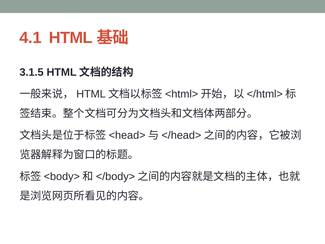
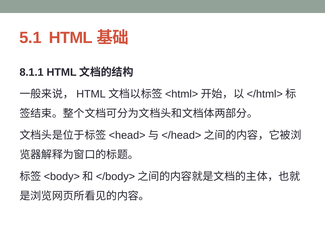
4.1: 4.1 -> 5.1 (30, 38)
3.1.5: 3.1.5 -> 8.1.1 (32, 72)
